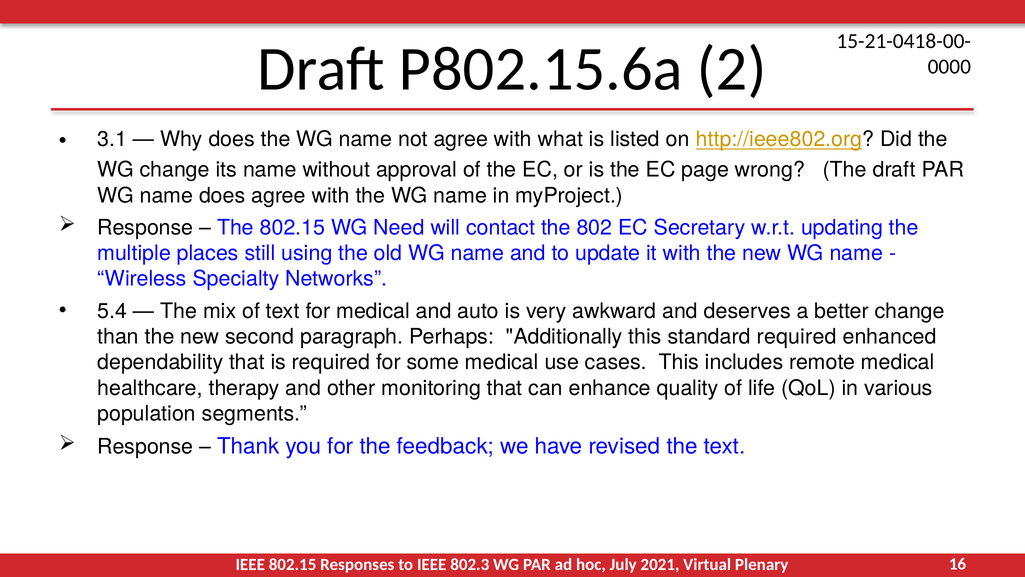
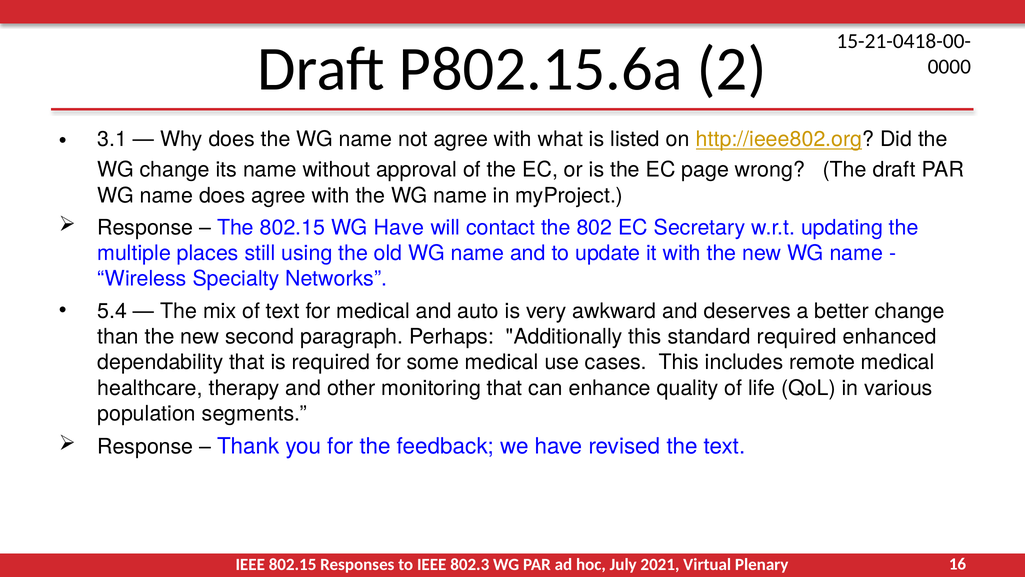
WG Need: Need -> Have (399, 227)
